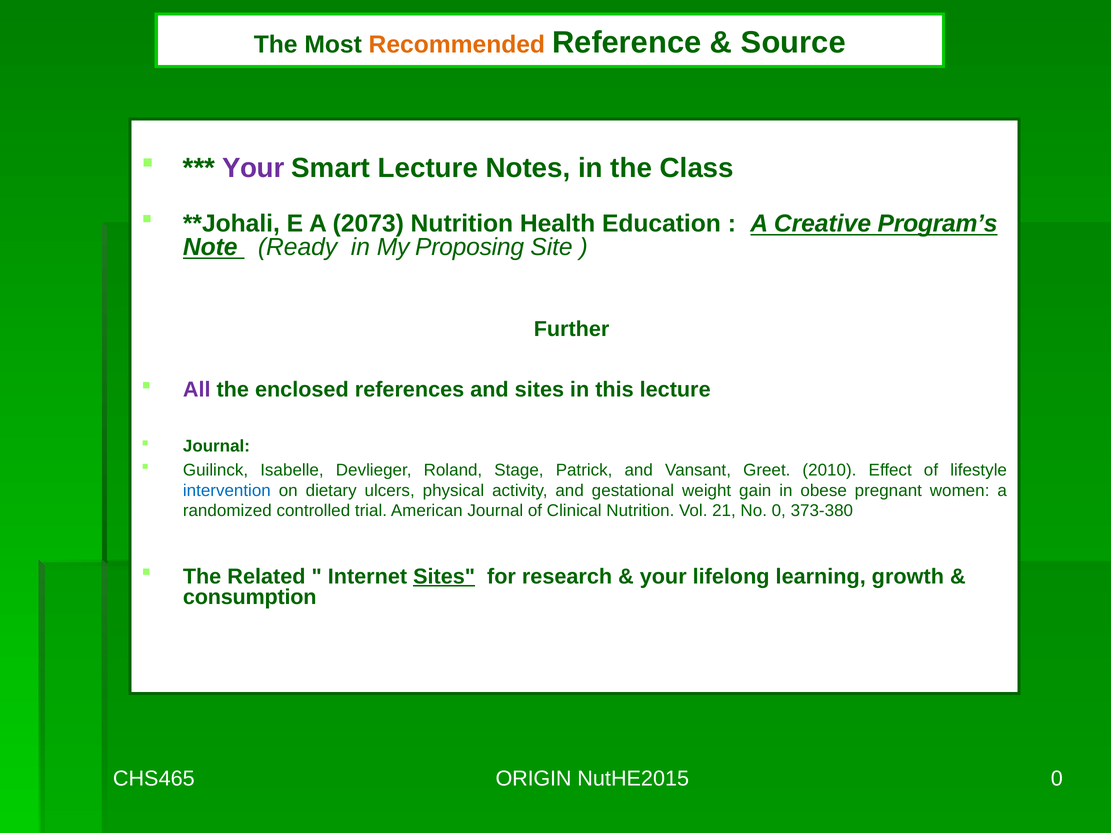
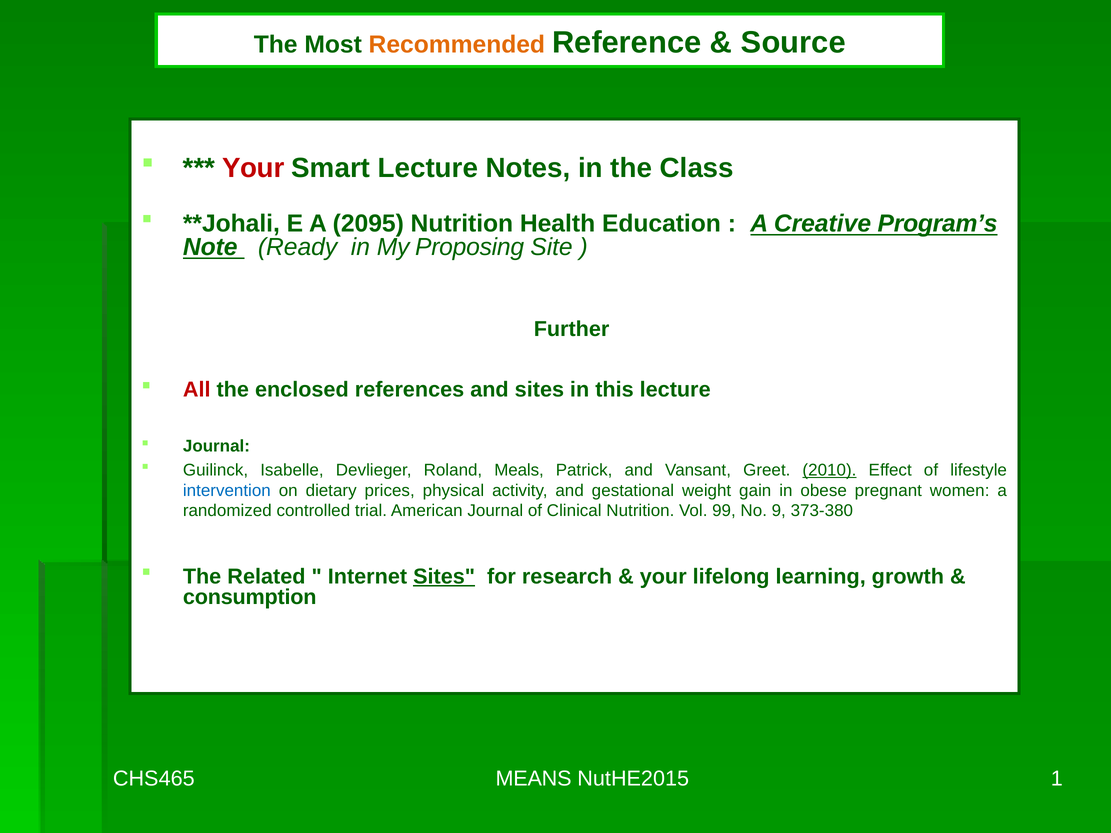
Your colour: purple -> red (253, 168)
2073: 2073 -> 2095 (368, 224)
All colour: purple -> red (197, 390)
Stage: Stage -> Meals (519, 470)
2010 underline: none -> present (829, 470)
ulcers: ulcers -> prices (390, 491)
21: 21 -> 99 (724, 511)
No 0: 0 -> 9 (779, 511)
ORIGIN: ORIGIN -> MEANS (534, 779)
NutHE2015 0: 0 -> 1 (1057, 779)
